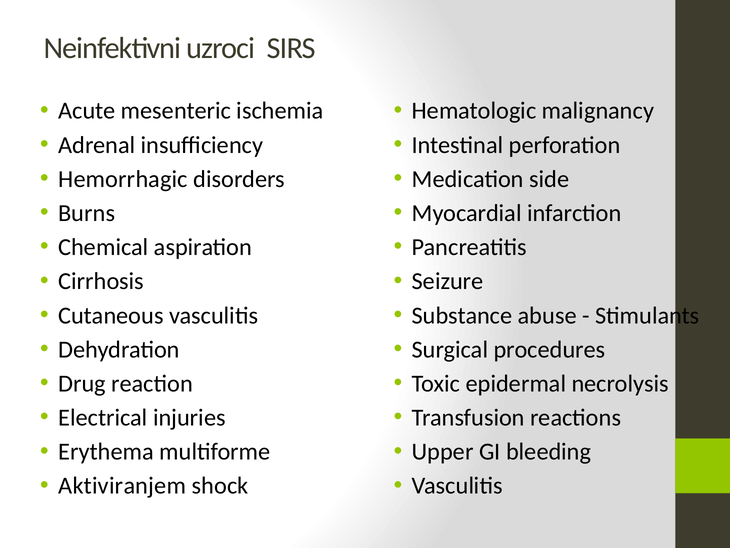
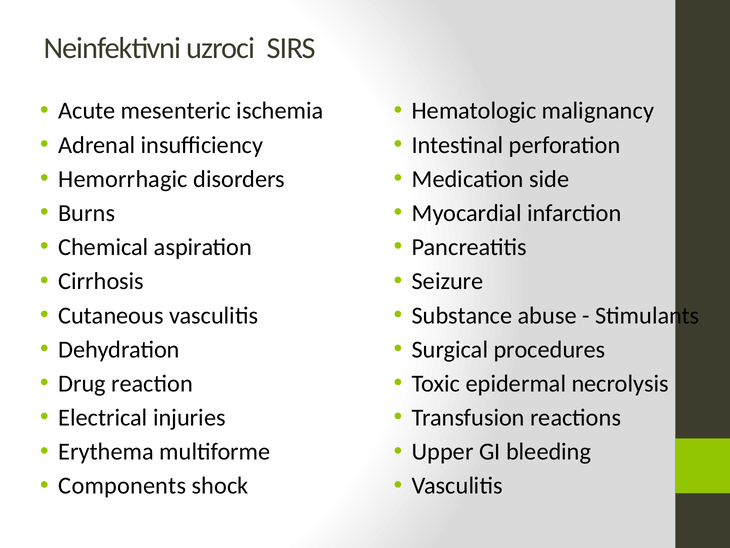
Aktiviranjem: Aktiviranjem -> Components (122, 485)
